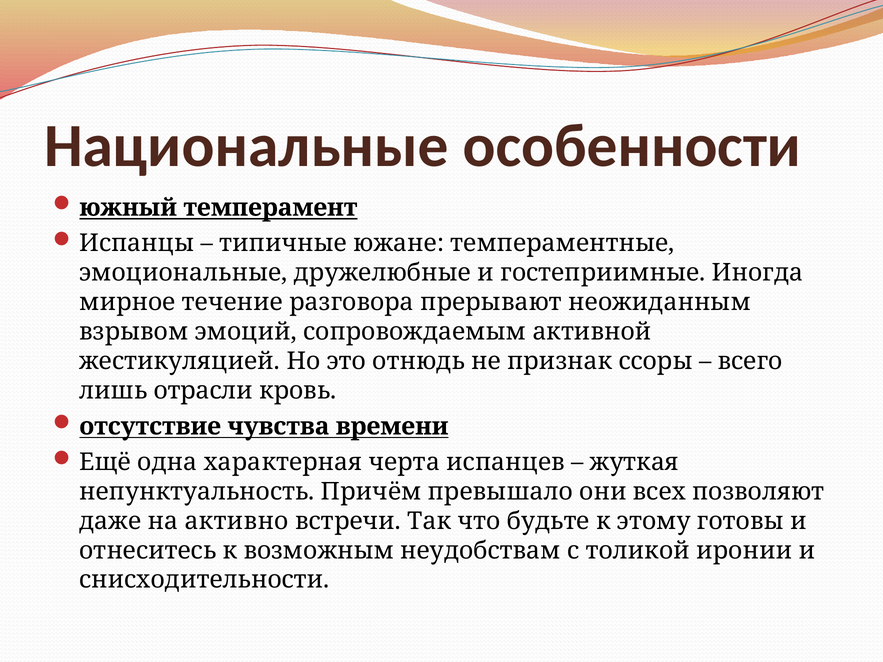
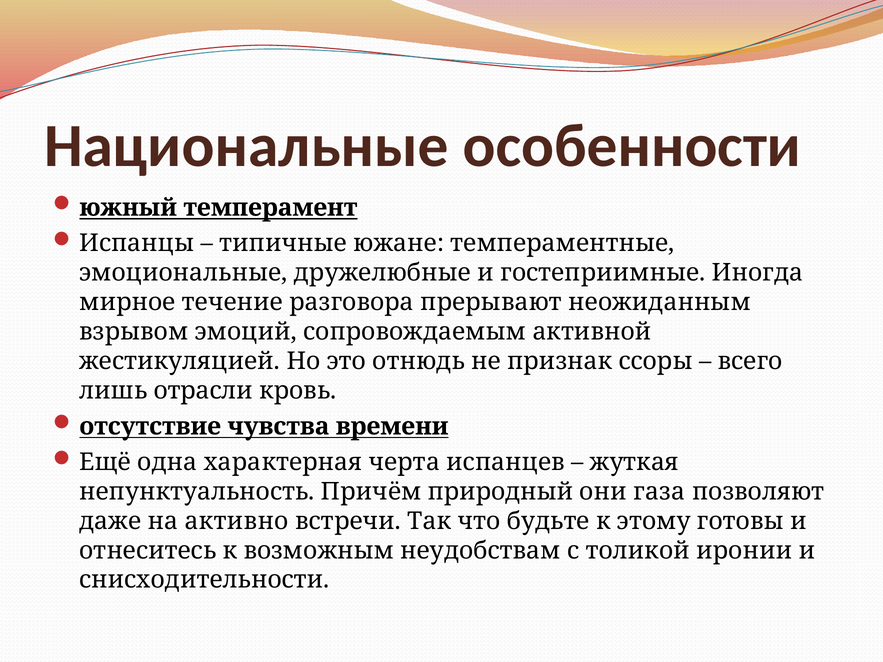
превышало: превышало -> природный (500, 492)
всех: всех -> газа (659, 492)
